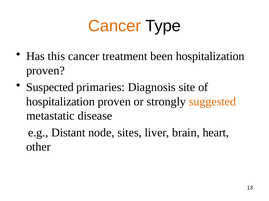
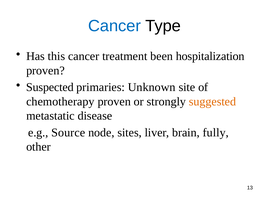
Cancer colour: orange -> blue (114, 26)
Diagnosis: Diagnosis -> Unknown (152, 88)
hospitalization: hospitalization -> chemotherapy (60, 102)
Distant: Distant -> Source (68, 133)
heart: heart -> fully (216, 133)
